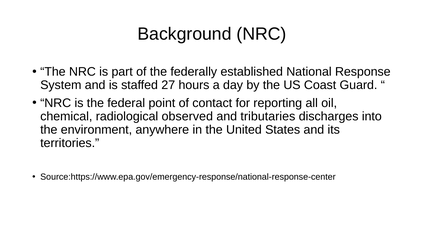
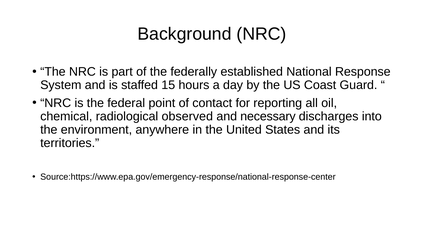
27: 27 -> 15 (168, 85)
tributaries: tributaries -> necessary (268, 116)
